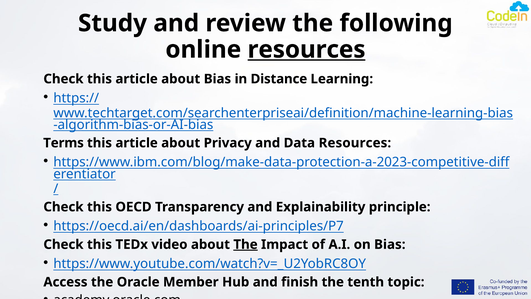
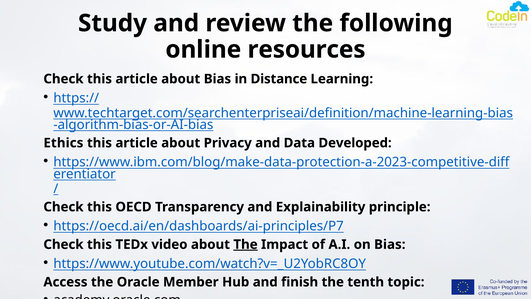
resources underline: present -> none (307, 49)
Terms: Terms -> Ethics (63, 143)
Data Resources: Resources -> Developed (355, 143)
